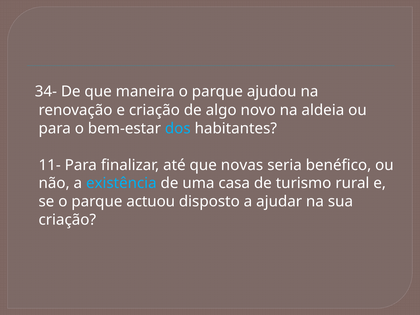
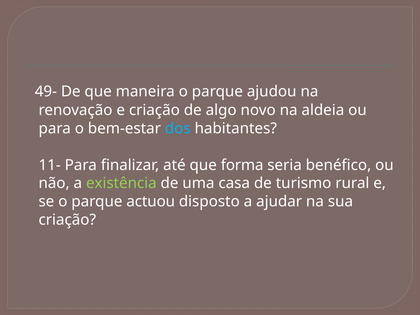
34-: 34- -> 49- (46, 91)
novas: novas -> forma (242, 165)
existência colour: light blue -> light green (121, 183)
